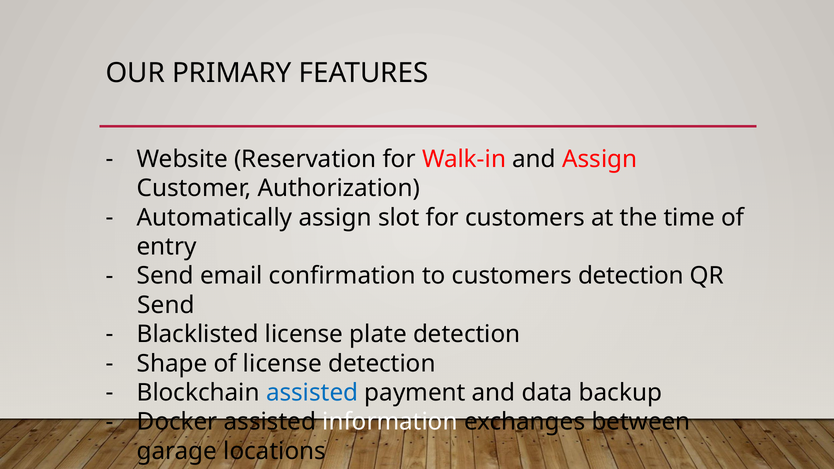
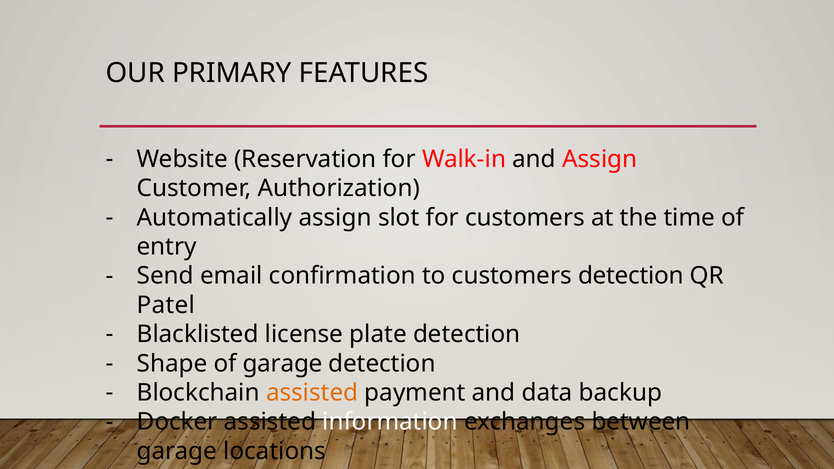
Send: Send -> Patel (166, 305)
of license: license -> garage (283, 364)
assisted colour: blue -> orange (312, 393)
